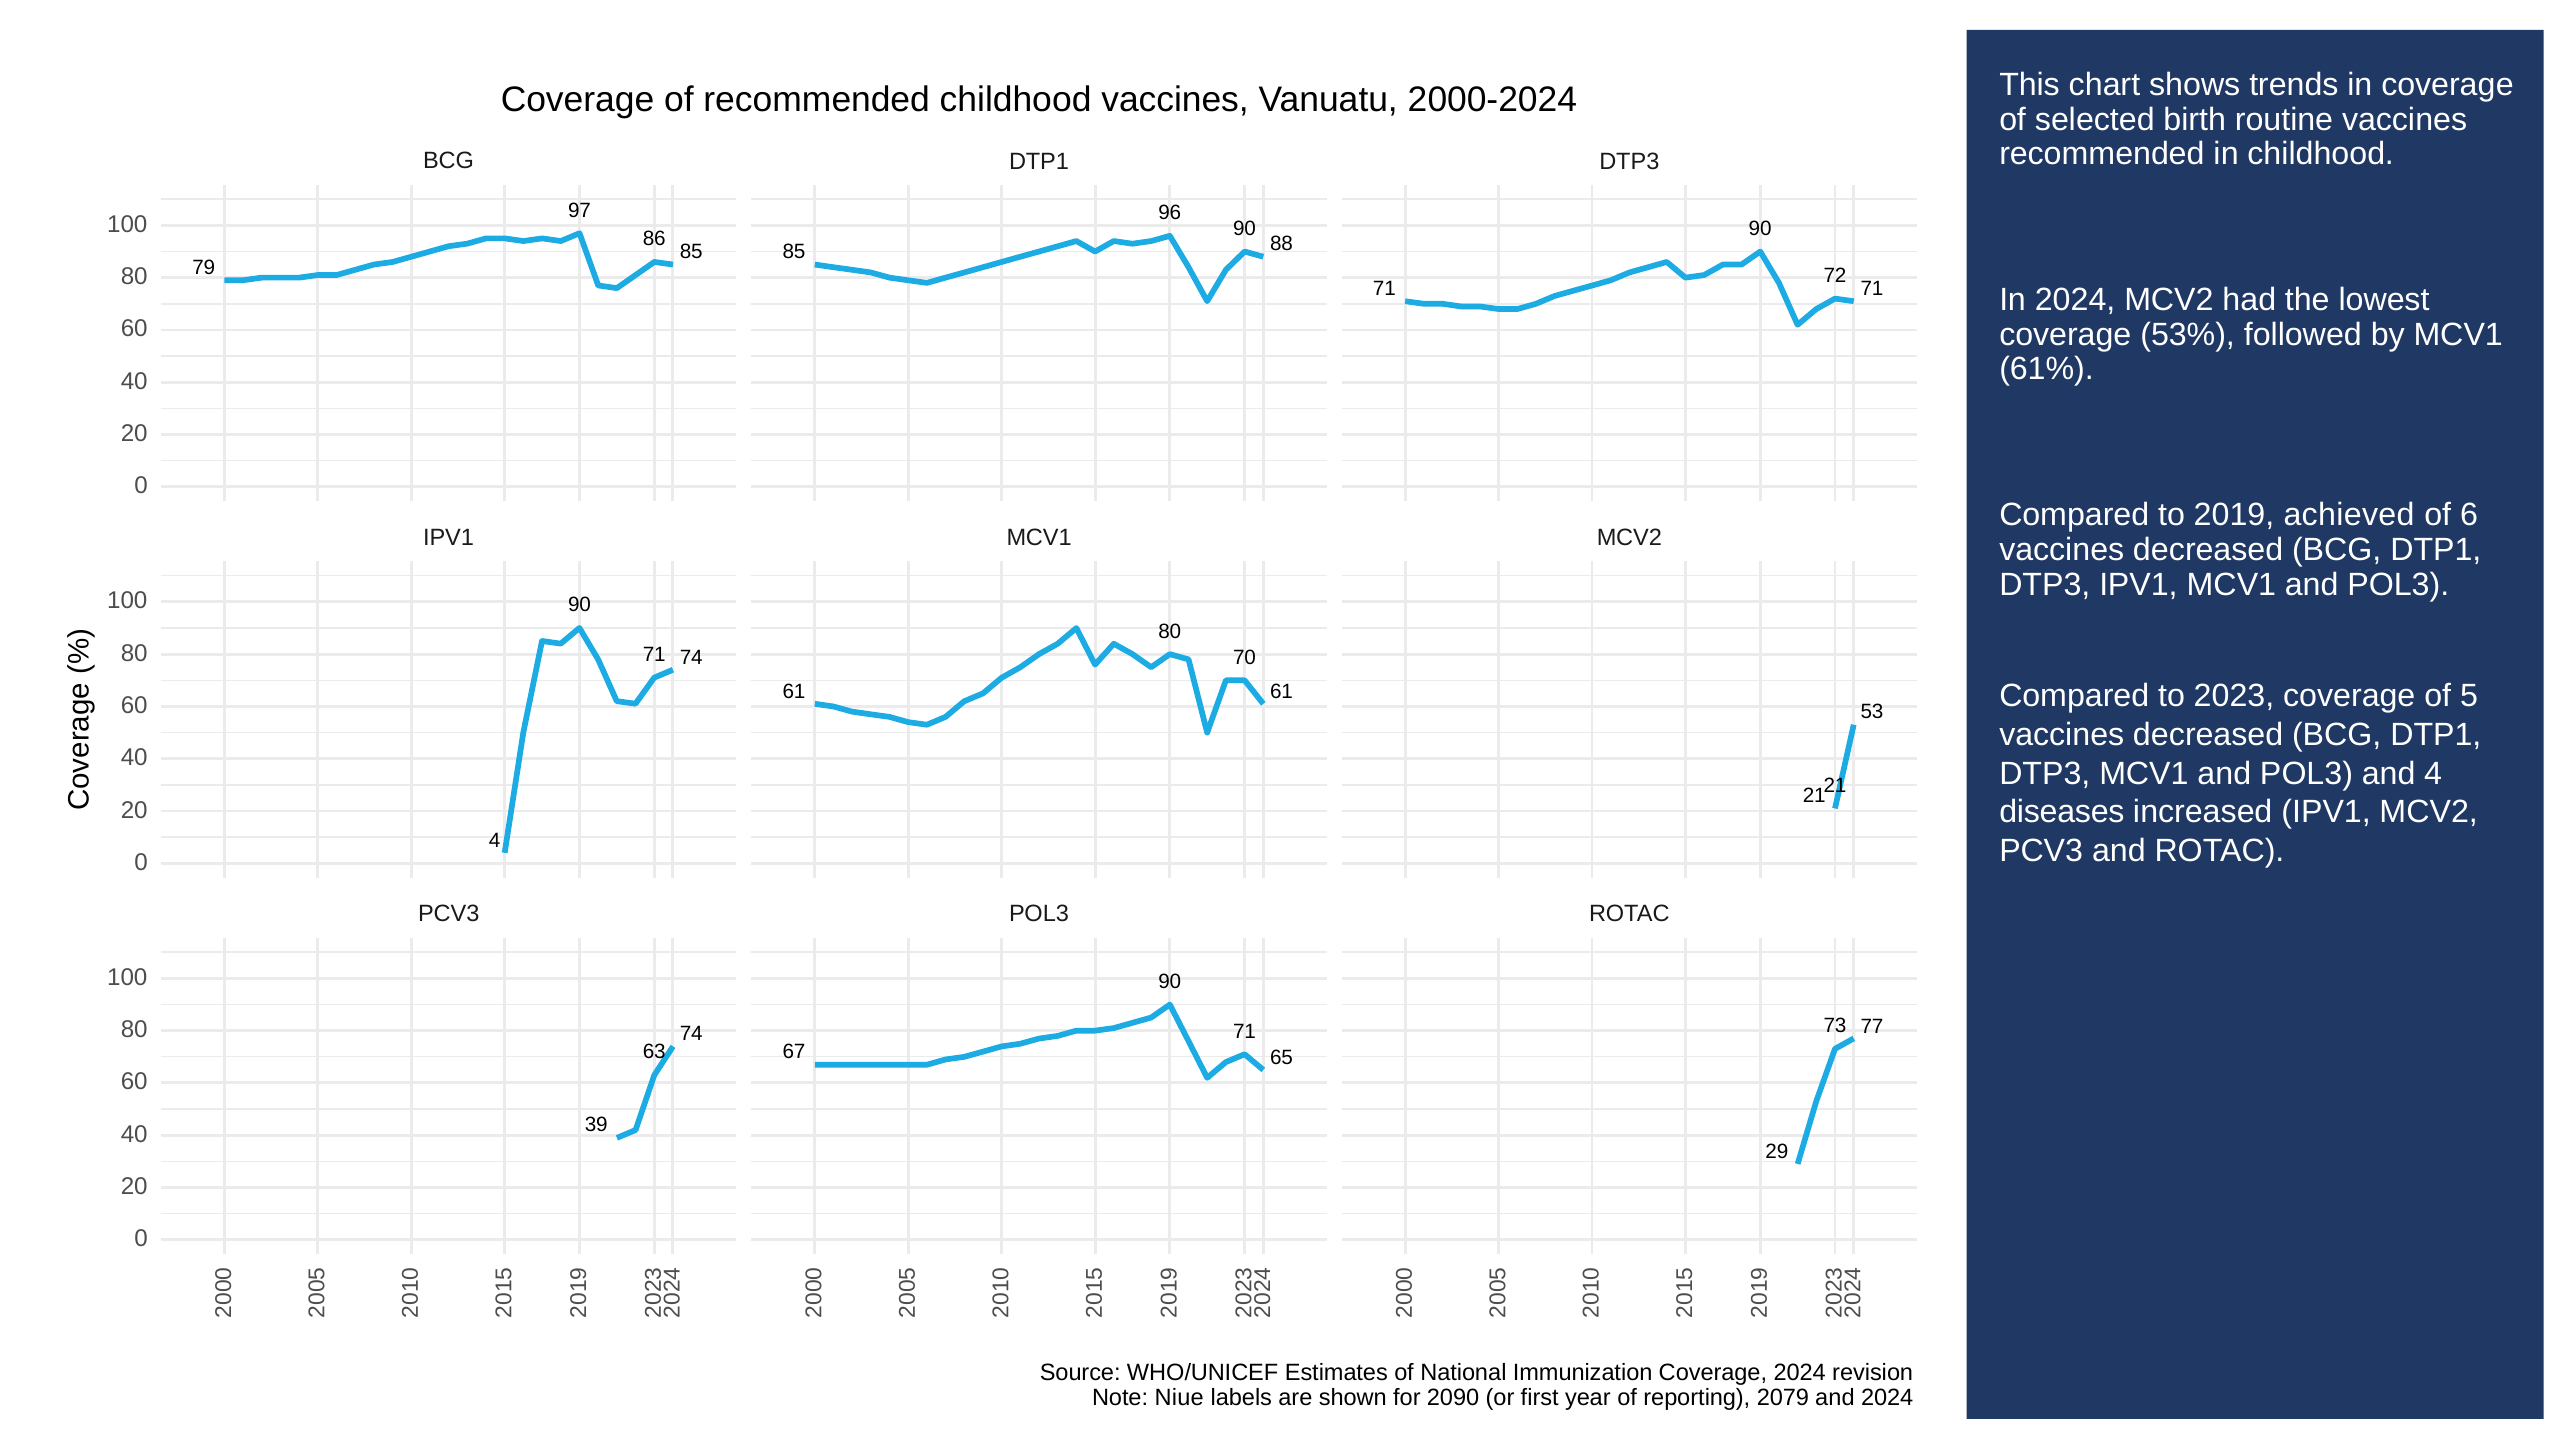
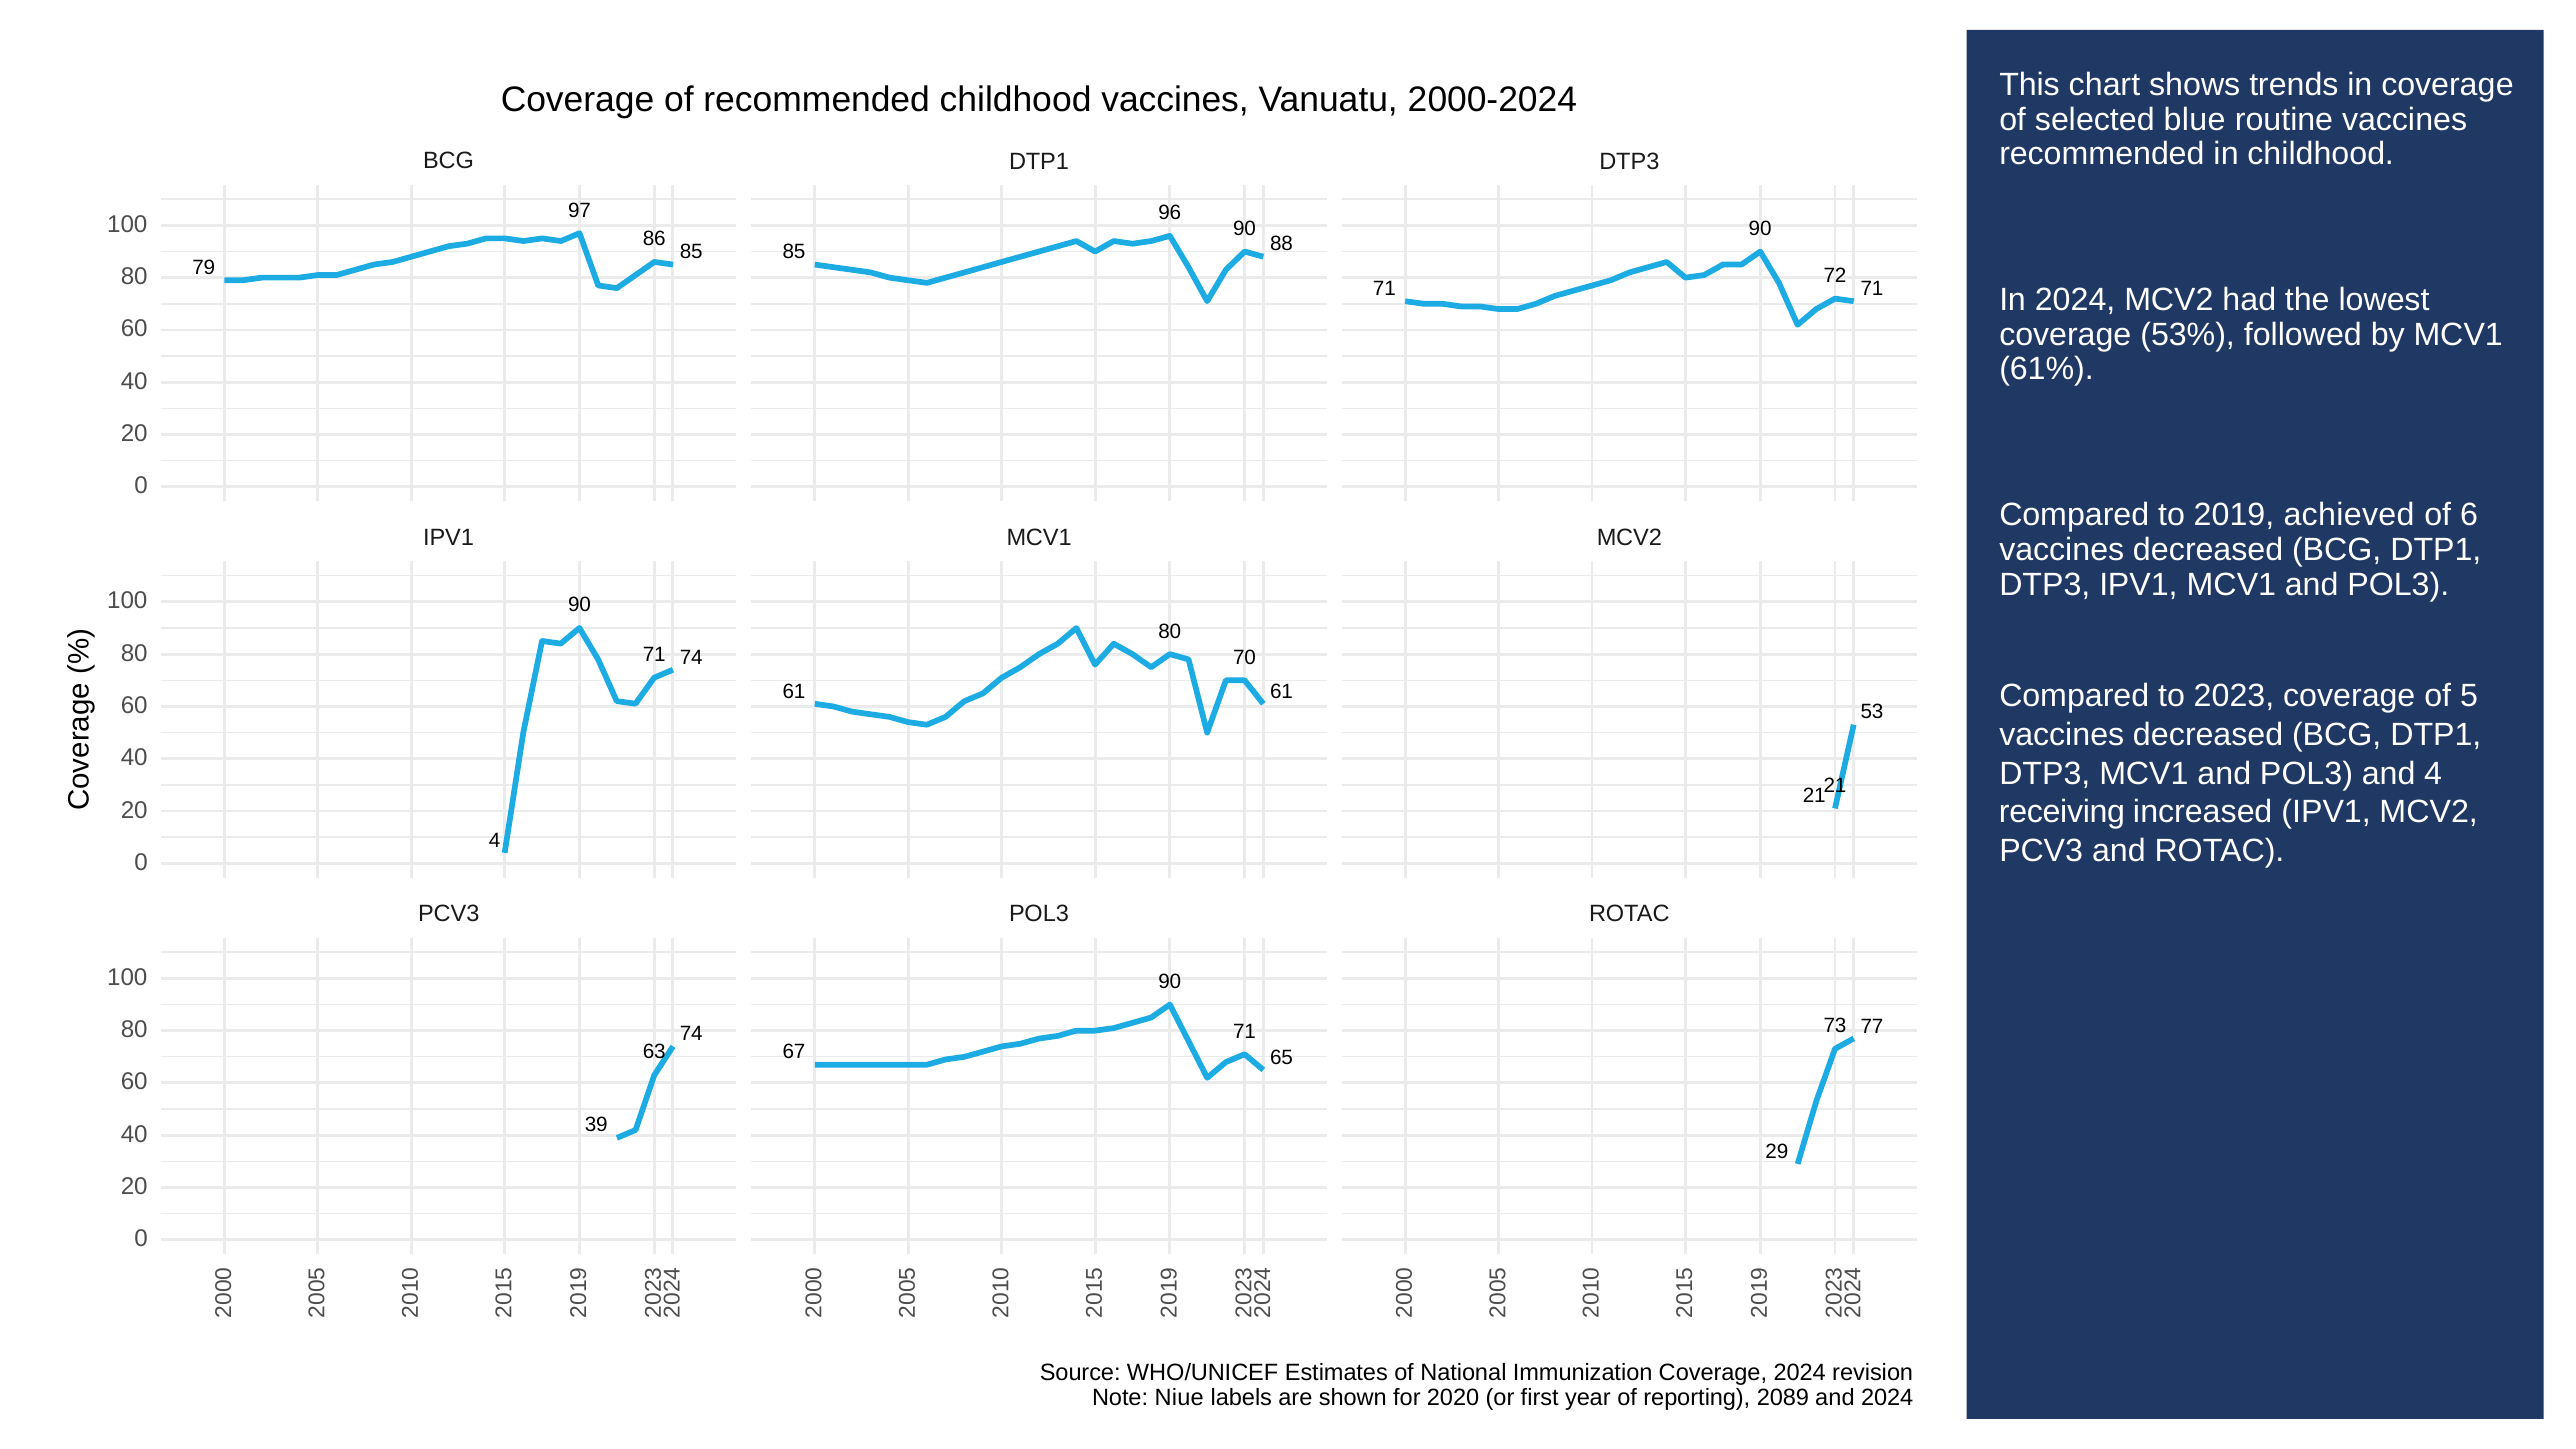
birth: birth -> blue (2195, 119)
diseases: diseases -> receiving (2062, 812)
2090: 2090 -> 2020 (1453, 1398)
2079: 2079 -> 2089 (1783, 1398)
